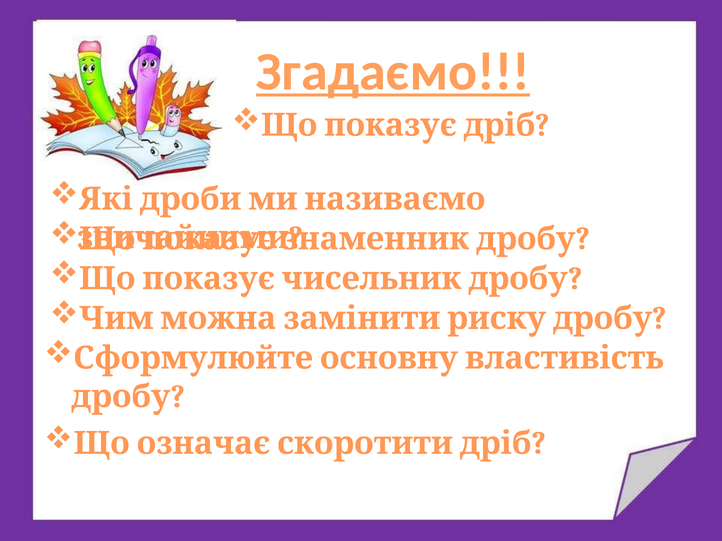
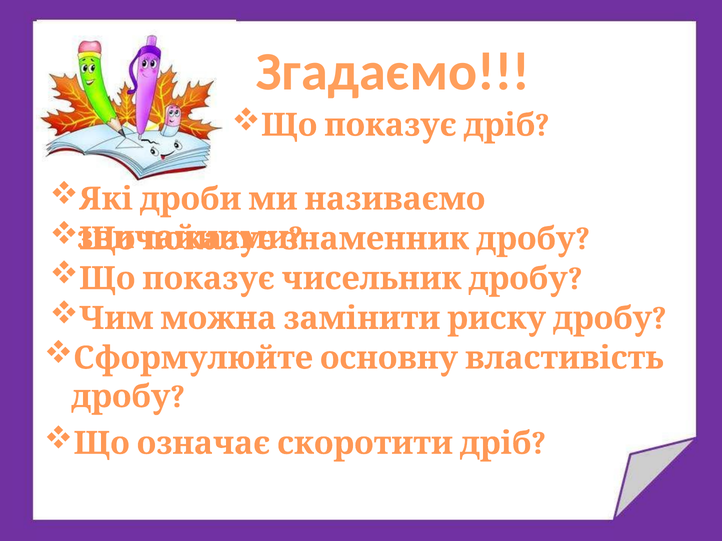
Згадаємо underline: present -> none (393, 72)
